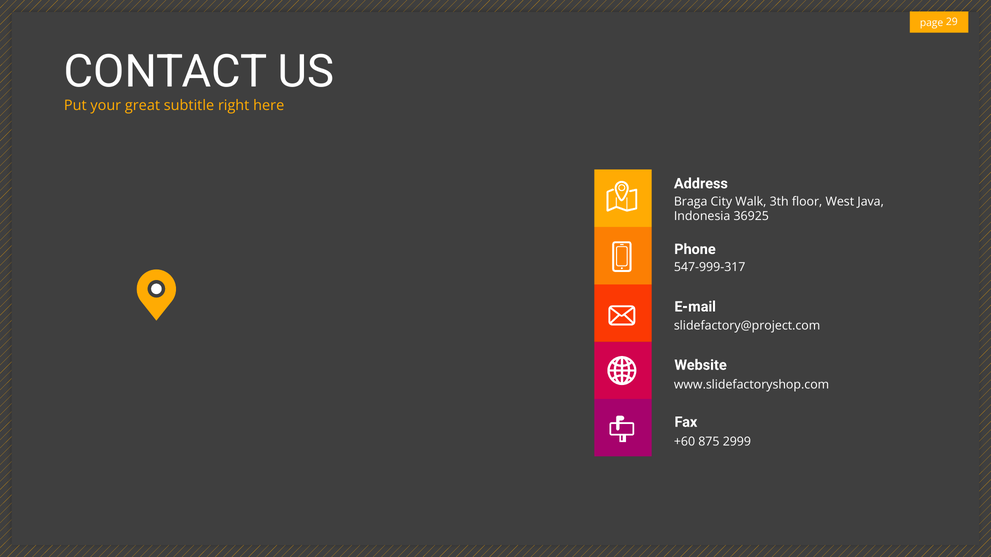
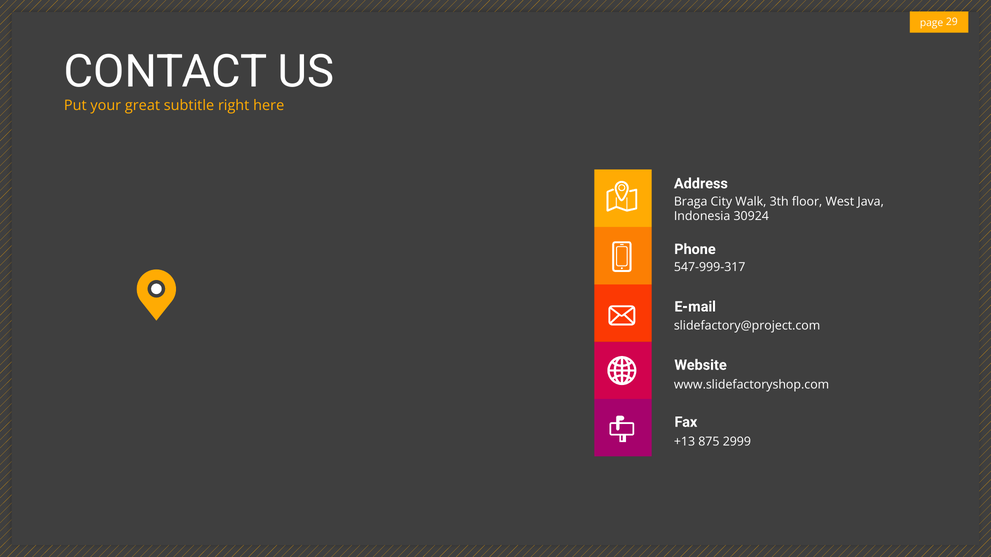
36925: 36925 -> 30924 (751, 217)
+60: +60 -> +13 (685, 442)
